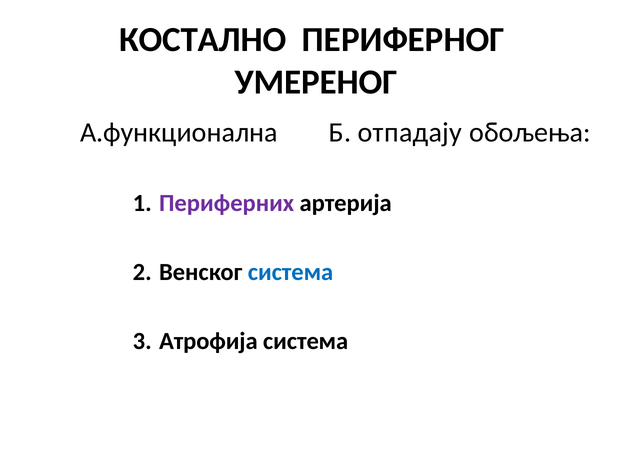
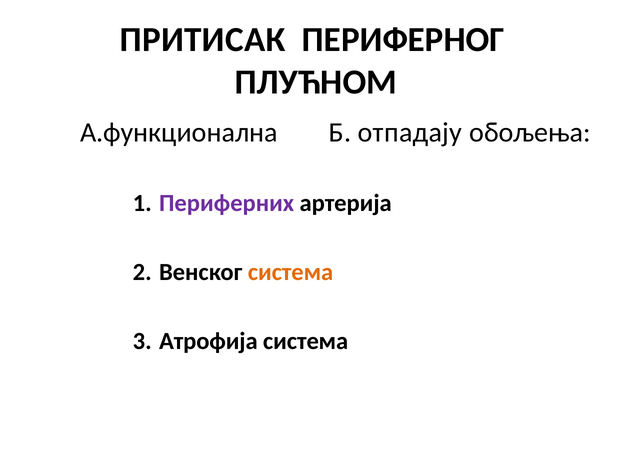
КОСТАЛНО: КОСТАЛНО -> ПРИТИСАК (203, 40)
УМЕРЕНОГ: УМЕРЕНОГ -> ПЛУЋНОМ (316, 82)
система colour: blue -> orange (291, 272)
